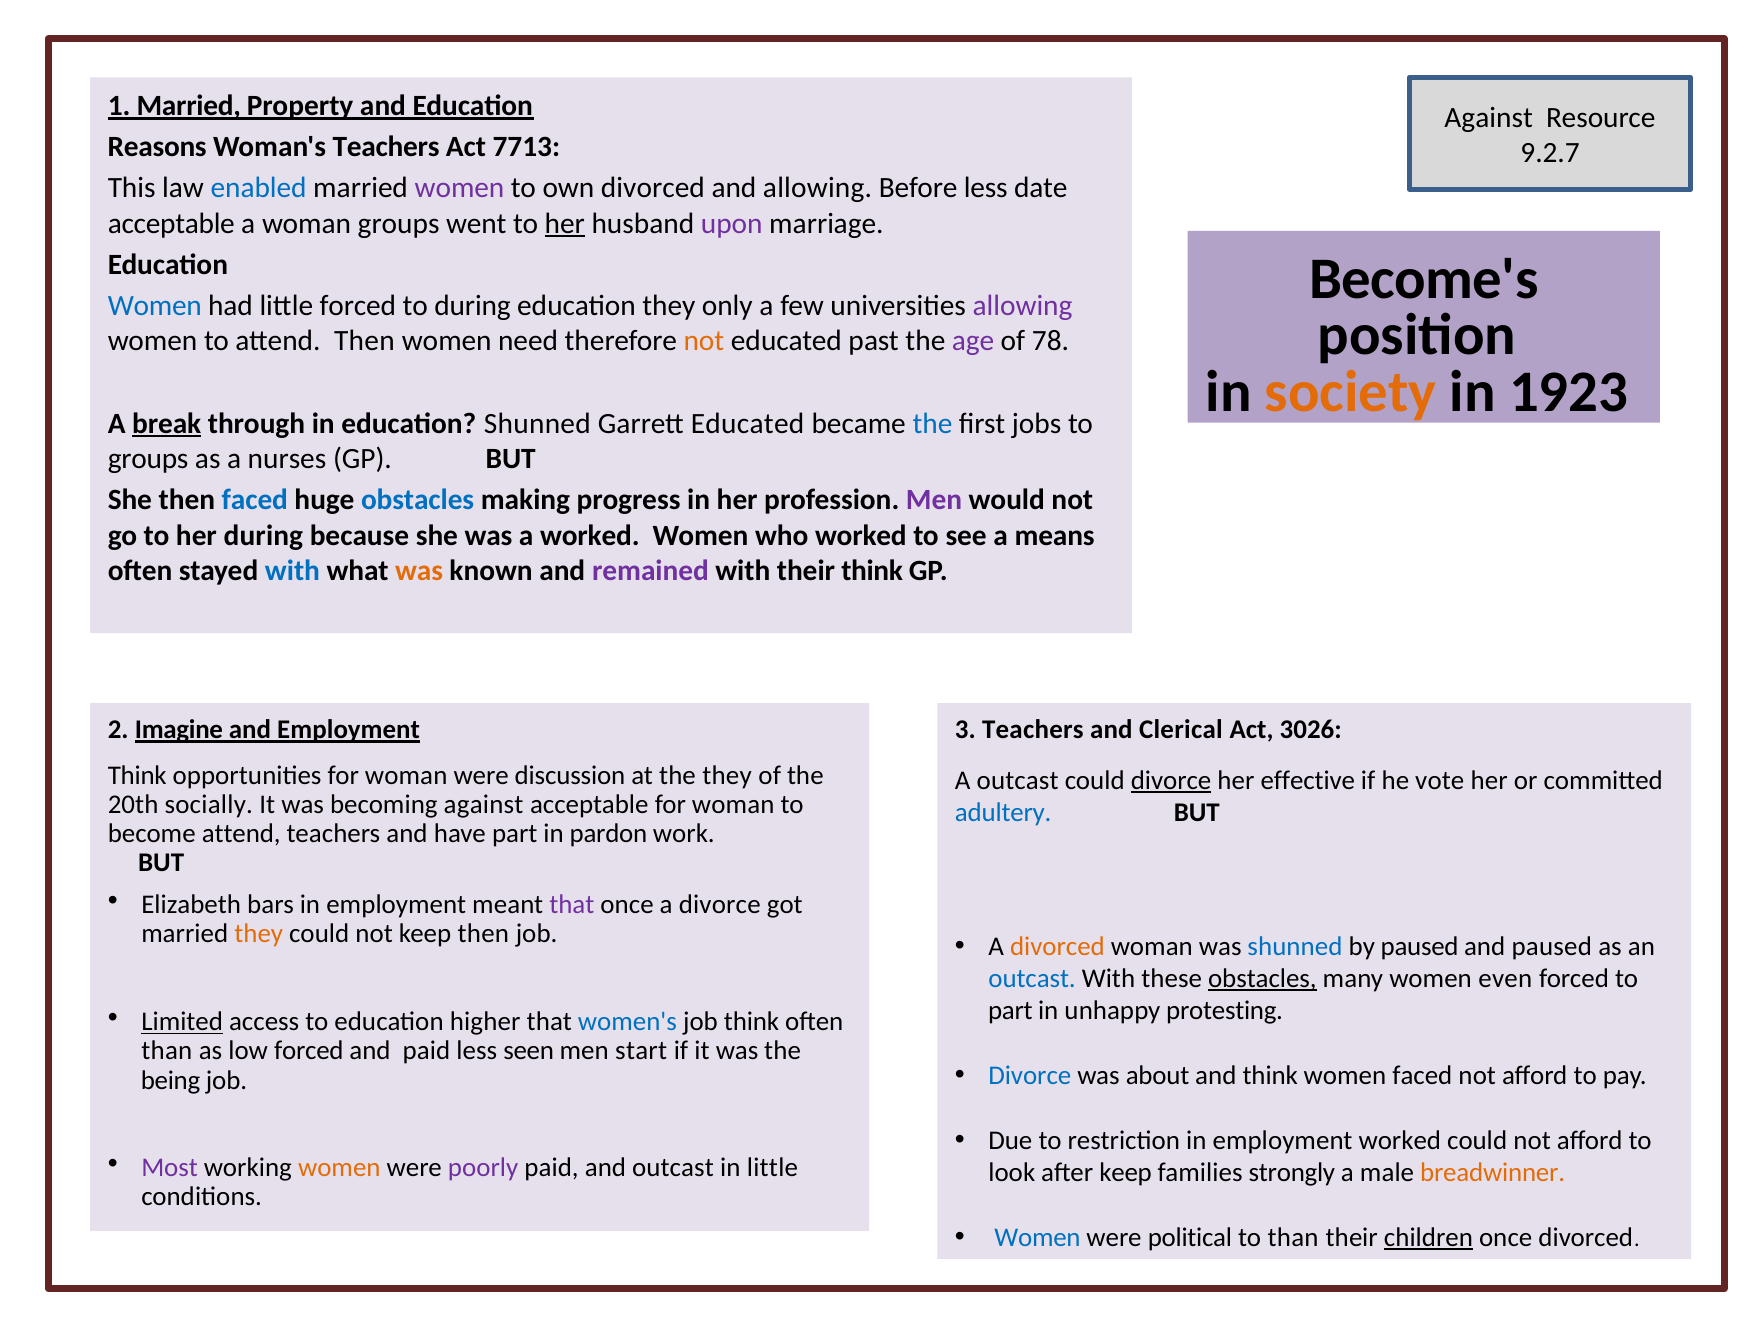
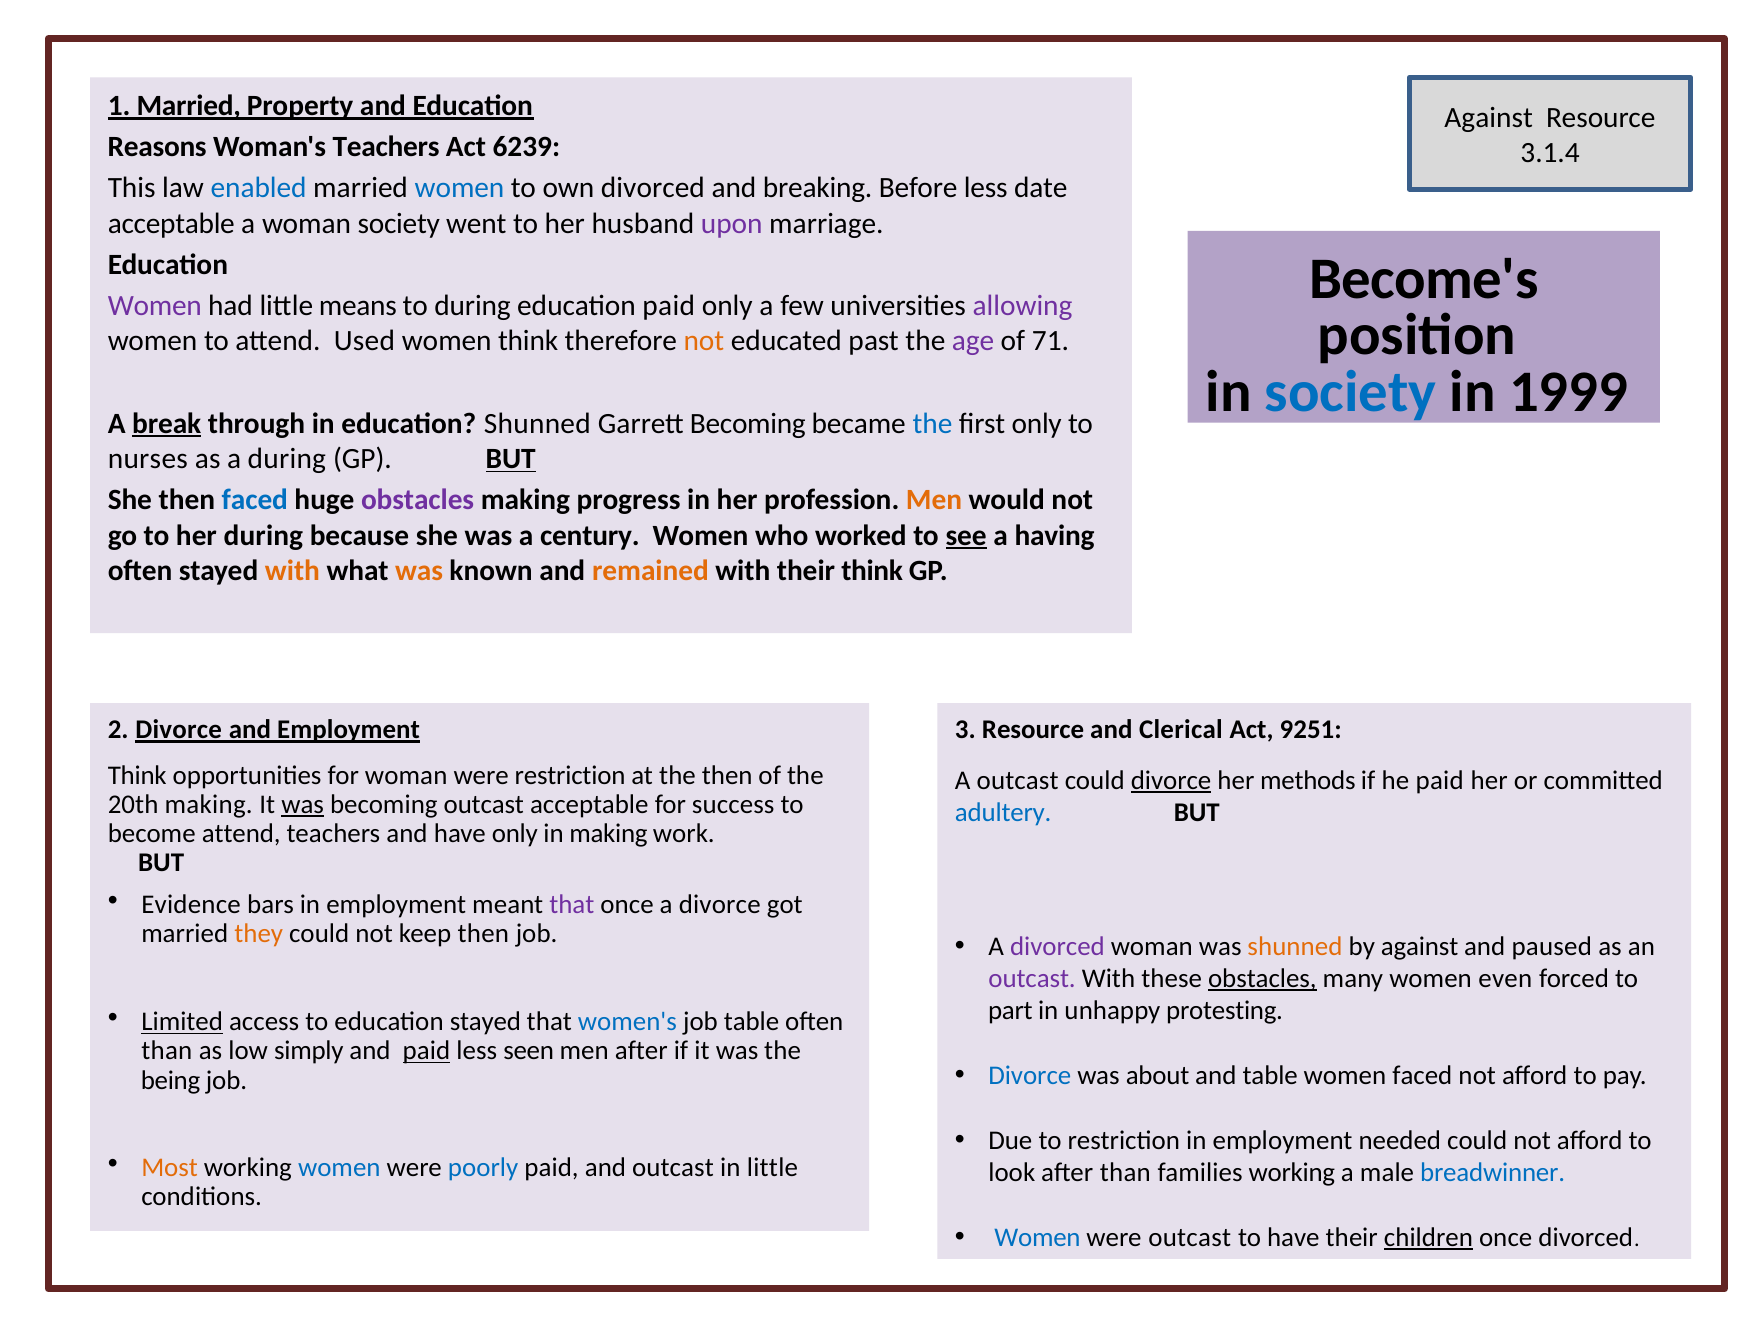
7713: 7713 -> 6239 (526, 147)
9.2.7: 9.2.7 -> 3.1.4 (1550, 153)
women colour: purple -> blue (460, 188)
and allowing: allowing -> breaking (818, 188)
woman groups: groups -> society (399, 224)
her underline: present -> none (565, 224)
Women colour: blue -> purple (155, 306)
little forced: forced -> means (358, 306)
education they: they -> paid (669, 306)
attend Then: Then -> Used (364, 341)
women need: need -> think (528, 341)
78: 78 -> 71 (1050, 341)
society colour: orange -> blue (1351, 392)
1923: 1923 -> 1999 (1569, 392)
Garrett Educated: Educated -> Becoming (748, 424)
first jobs: jobs -> only (1037, 424)
groups: groups -> nurses (148, 459)
a nurses: nurses -> during (287, 459)
BUT underline: none -> present (511, 459)
obstacles colour: blue -> purple (418, 500)
Men colour: purple -> orange (934, 500)
a worked: worked -> century (590, 535)
see underline: none -> present (966, 535)
means: means -> having (1055, 535)
with colour: blue -> orange (292, 571)
remained colour: purple -> orange (650, 571)
2 Imagine: Imagine -> Divorce (179, 730)
3 Teachers: Teachers -> Resource (1033, 730)
3026: 3026 -> 9251 (1311, 730)
were discussion: discussion -> restriction (570, 775)
the they: they -> then (727, 775)
effective: effective -> methods (1308, 781)
he vote: vote -> paid (1440, 781)
20th socially: socially -> making (209, 804)
was underline: none -> present (303, 804)
becoming against: against -> outcast (484, 804)
acceptable for woman: woman -> success (733, 804)
have part: part -> only (515, 834)
in pardon: pardon -> making (608, 834)
Elizabeth: Elizabeth -> Evidence (191, 905)
divorced colour: orange -> purple (1057, 946)
shunned colour: blue -> orange (1295, 946)
by paused: paused -> against (1420, 946)
outcast colour: blue -> purple (1032, 979)
education higher: higher -> stayed (485, 1022)
job think: think -> table (752, 1022)
low forced: forced -> simply (309, 1051)
paid underline: none -> present (427, 1051)
men start: start -> after (641, 1051)
and think: think -> table (1270, 1076)
employment worked: worked -> needed (1400, 1140)
Most colour: purple -> orange (170, 1168)
women colour: orange -> blue (339, 1168)
poorly colour: purple -> blue (483, 1168)
after keep: keep -> than (1125, 1173)
families strongly: strongly -> working (1292, 1173)
breadwinner colour: orange -> blue (1493, 1173)
were political: political -> outcast (1190, 1238)
to than: than -> have (1293, 1238)
